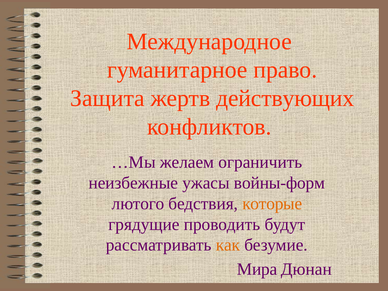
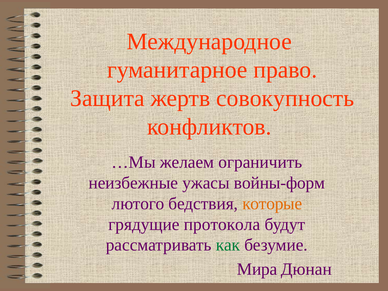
действующих: действующих -> совокупность (285, 98)
проводить: проводить -> протокола (222, 224)
как colour: orange -> green (228, 245)
